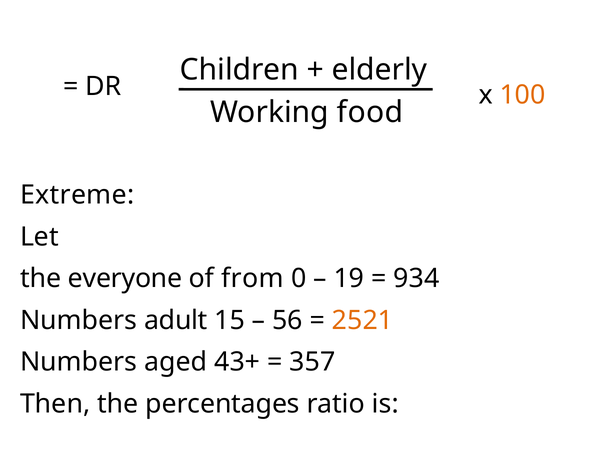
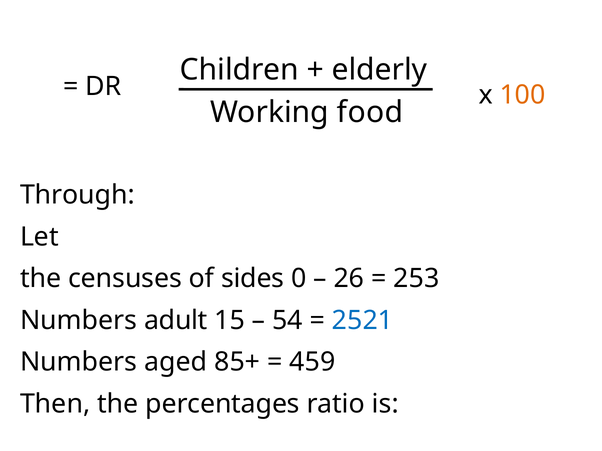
Extreme: Extreme -> Through (77, 195)
everyone: everyone -> censuses (125, 279)
from: from -> sides (253, 279)
19: 19 -> 26 (349, 279)
934: 934 -> 253 (416, 279)
56: 56 -> 54 (287, 321)
2521 colour: orange -> blue (363, 321)
43+: 43+ -> 85+ (237, 362)
357: 357 -> 459 (312, 362)
